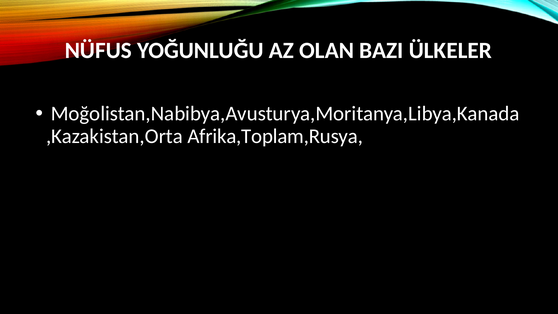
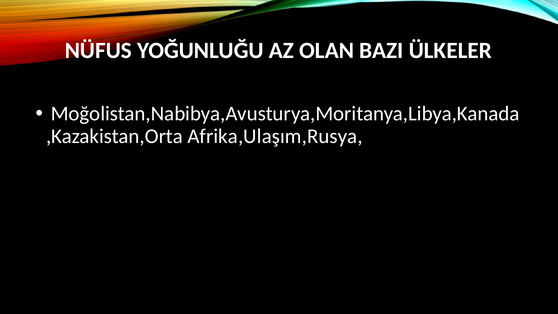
Afrika,Toplam,Rusya: Afrika,Toplam,Rusya -> Afrika,Ulaşım,Rusya (275, 136)
